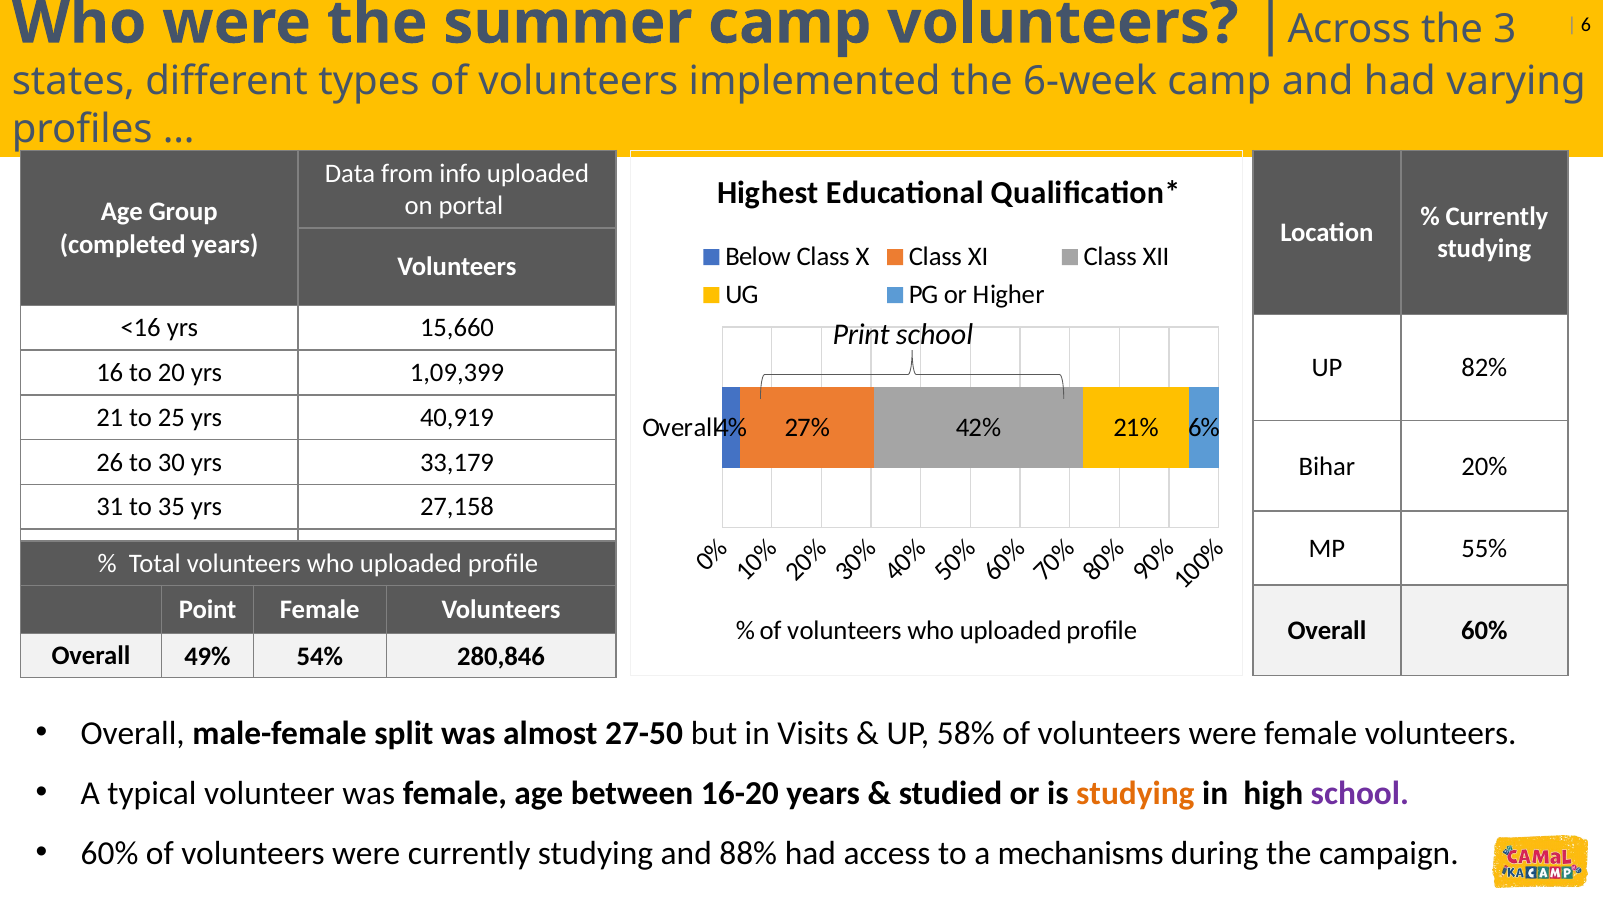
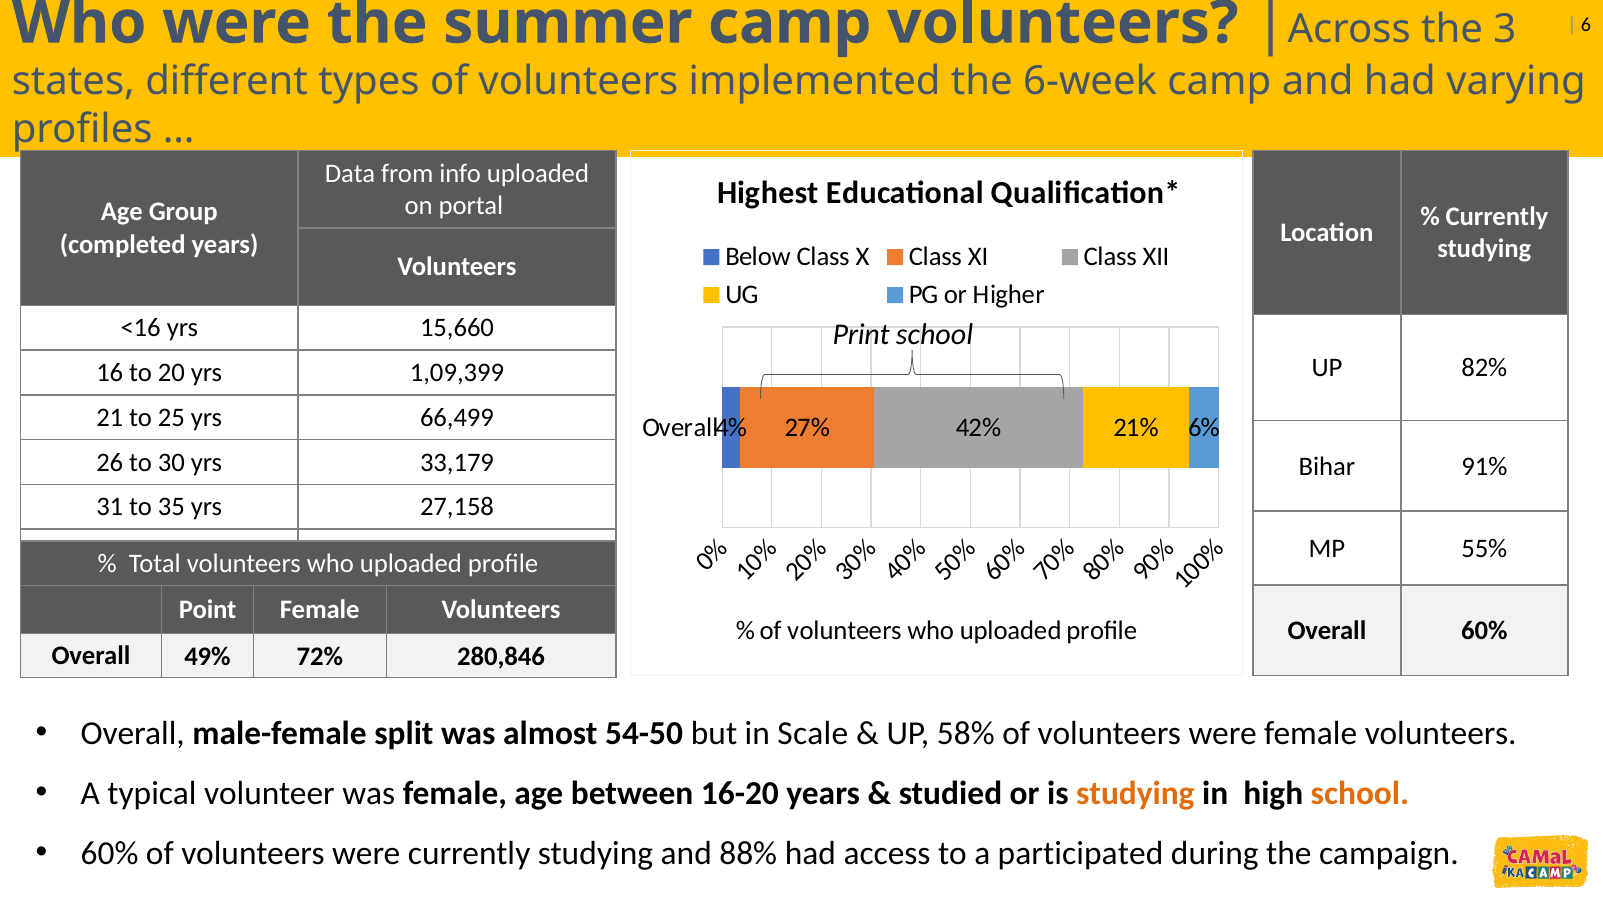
40,919: 40,919 -> 66,499 (457, 417)
20%: 20% -> 91% (1484, 466)
54%: 54% -> 72% (320, 656)
27-50: 27-50 -> 54-50 (644, 733)
Visits: Visits -> Scale (813, 733)
school colour: purple -> orange (1360, 793)
mechanisms: mechanisms -> participated (1081, 853)
